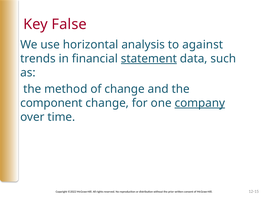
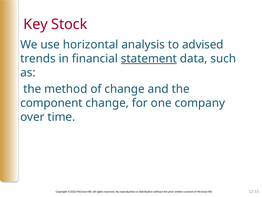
False: False -> Stock (69, 24)
against: against -> advised (203, 44)
company underline: present -> none (200, 103)
